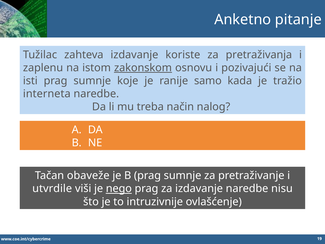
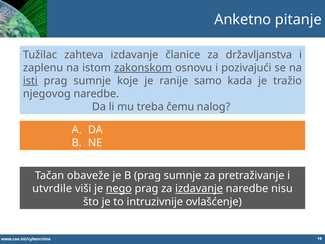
koriste: koriste -> članice (183, 55)
pretraživanja: pretraživanja -> državljanstva (259, 55)
isti underline: none -> present (30, 81)
interneta: interneta -> njegovog (47, 94)
način: način -> čemu (180, 107)
izdavanje underline: none -> present (199, 188)
